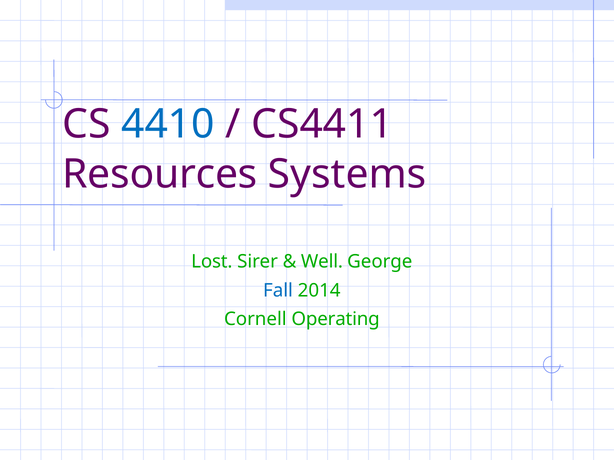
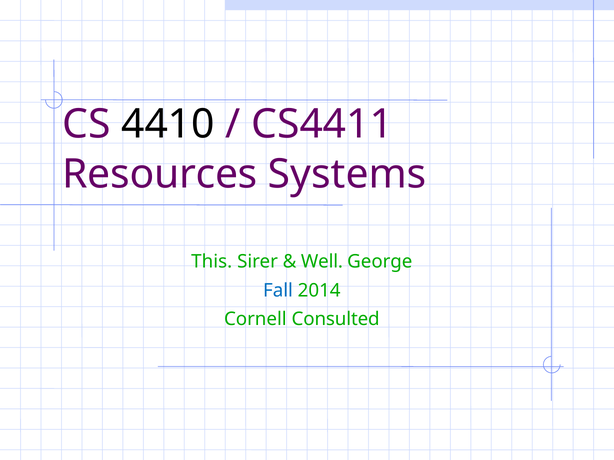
4410 colour: blue -> black (168, 125)
Lost: Lost -> This (212, 262)
Operating: Operating -> Consulted (336, 320)
